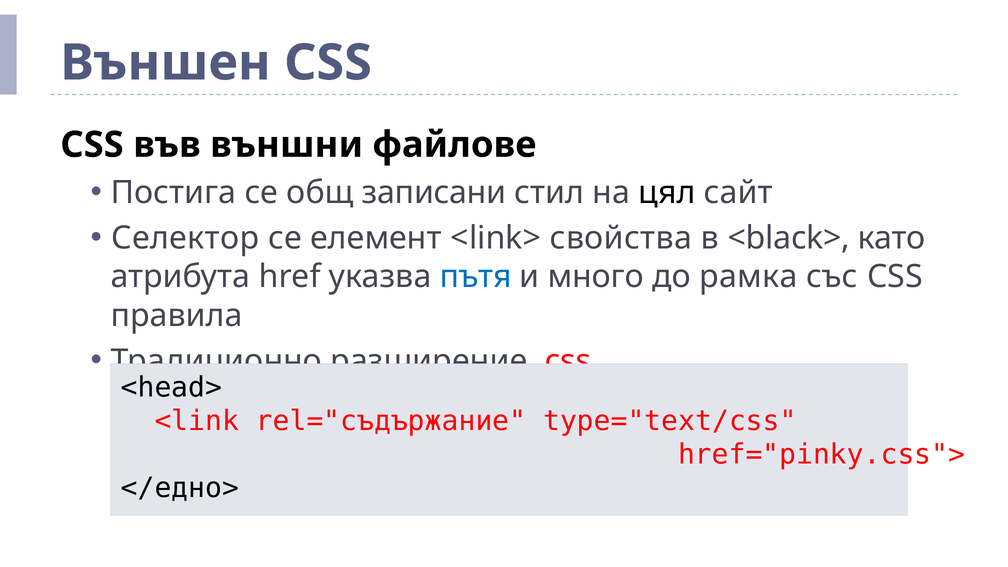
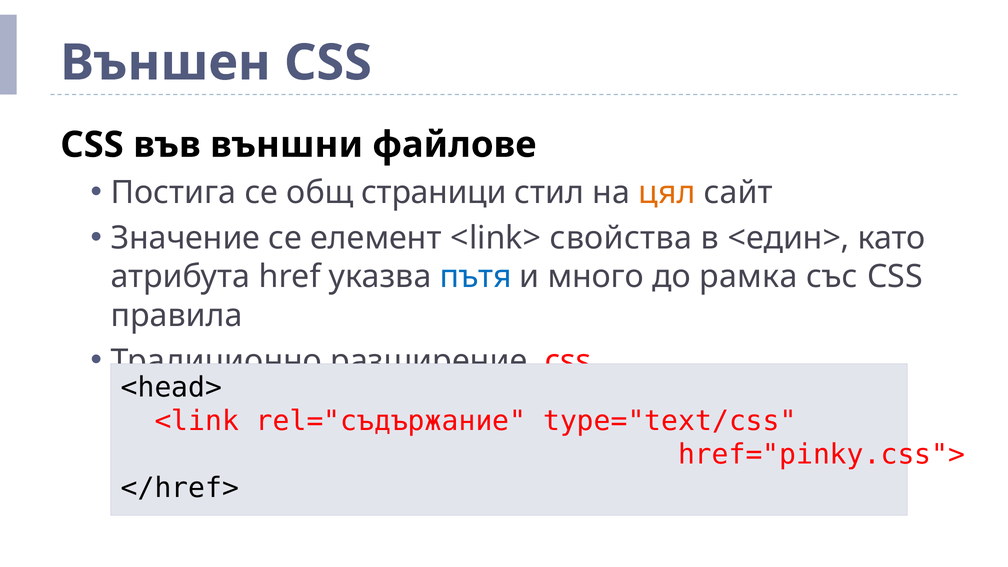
записани: записани -> страници (434, 193)
цял colour: black -> orange (667, 193)
Селектор: Селектор -> Значение (185, 238)
<black>: <black> -> <един> (789, 238)
</едно>: </едно> -> </href> (180, 488)
